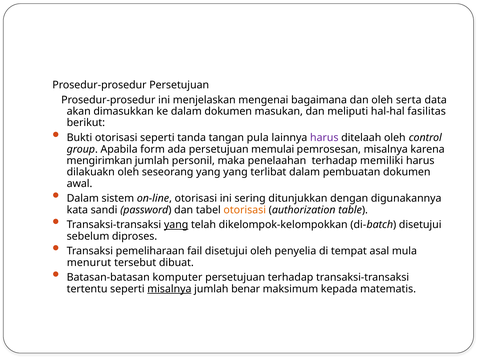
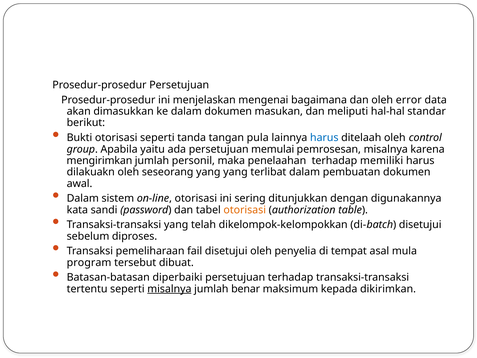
serta: serta -> error (409, 100)
fasilitas: fasilitas -> standar (427, 111)
harus colour: purple -> blue (324, 138)
form: form -> yaitu (153, 149)
yang underline: present -> none (176, 225)
menurut: menurut -> program (89, 262)
komputer: komputer -> diperbaiki (177, 277)
matematis: matematis -> dikirimkan (388, 289)
